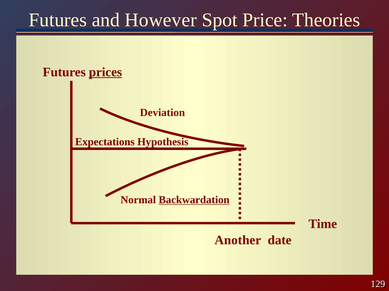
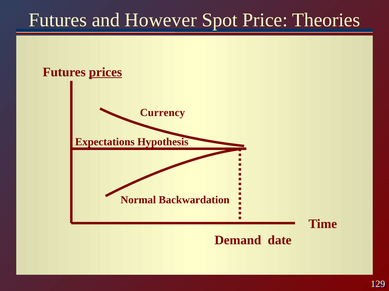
Deviation: Deviation -> Currency (162, 113)
Backwardation underline: present -> none (194, 200)
Another: Another -> Demand (238, 241)
